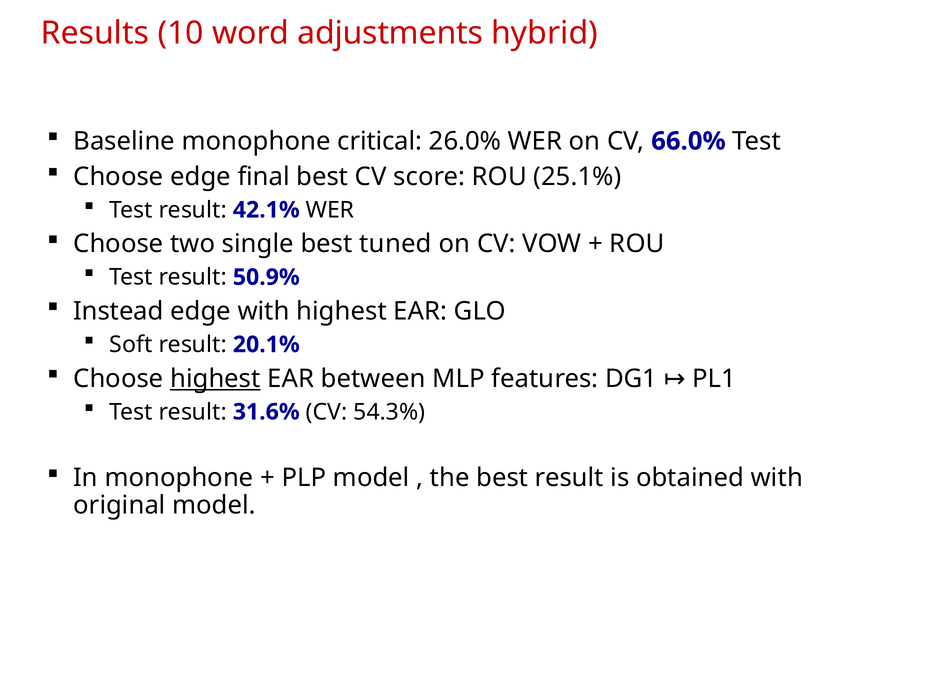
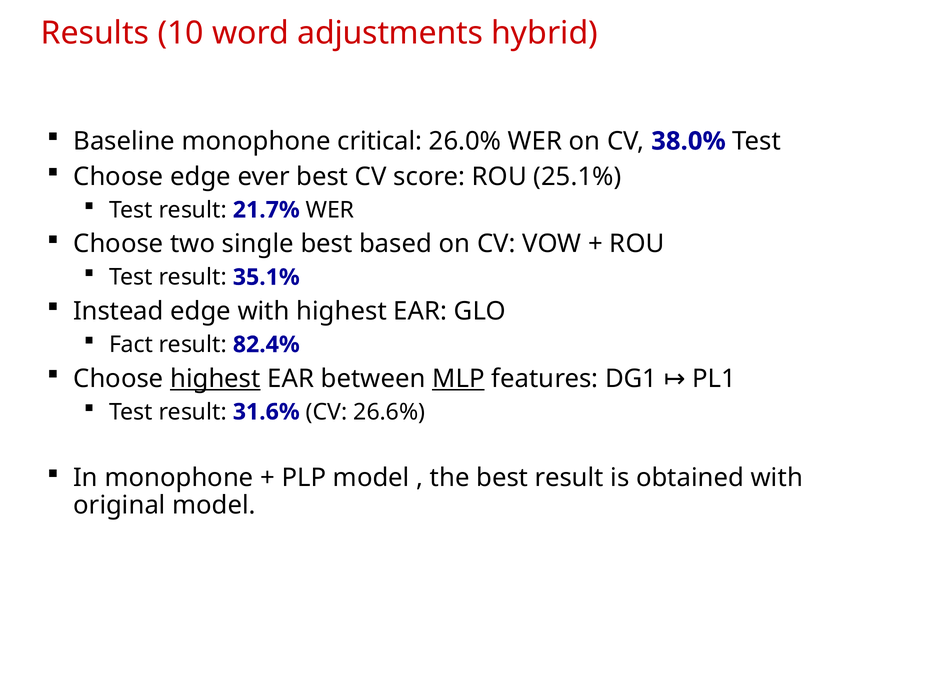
66.0%: 66.0% -> 38.0% (688, 141)
final: final -> ever (264, 177)
42.1%: 42.1% -> 21.7% (266, 210)
tuned: tuned -> based (396, 244)
50.9%: 50.9% -> 35.1% (266, 278)
Soft: Soft -> Fact (131, 345)
20.1%: 20.1% -> 82.4% (266, 345)
MLP underline: none -> present (458, 379)
54.3%: 54.3% -> 26.6% (389, 412)
